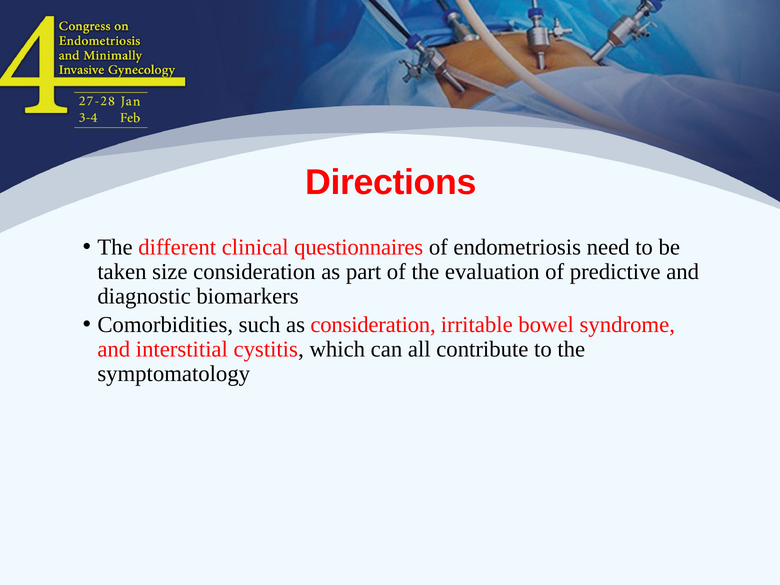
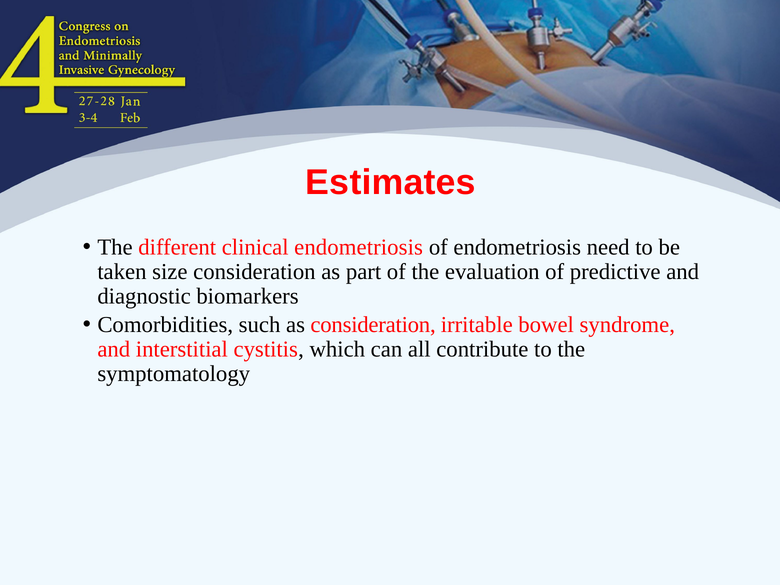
Directions: Directions -> Estimates (391, 183)
clinical questionnaires: questionnaires -> endometriosis (359, 247)
